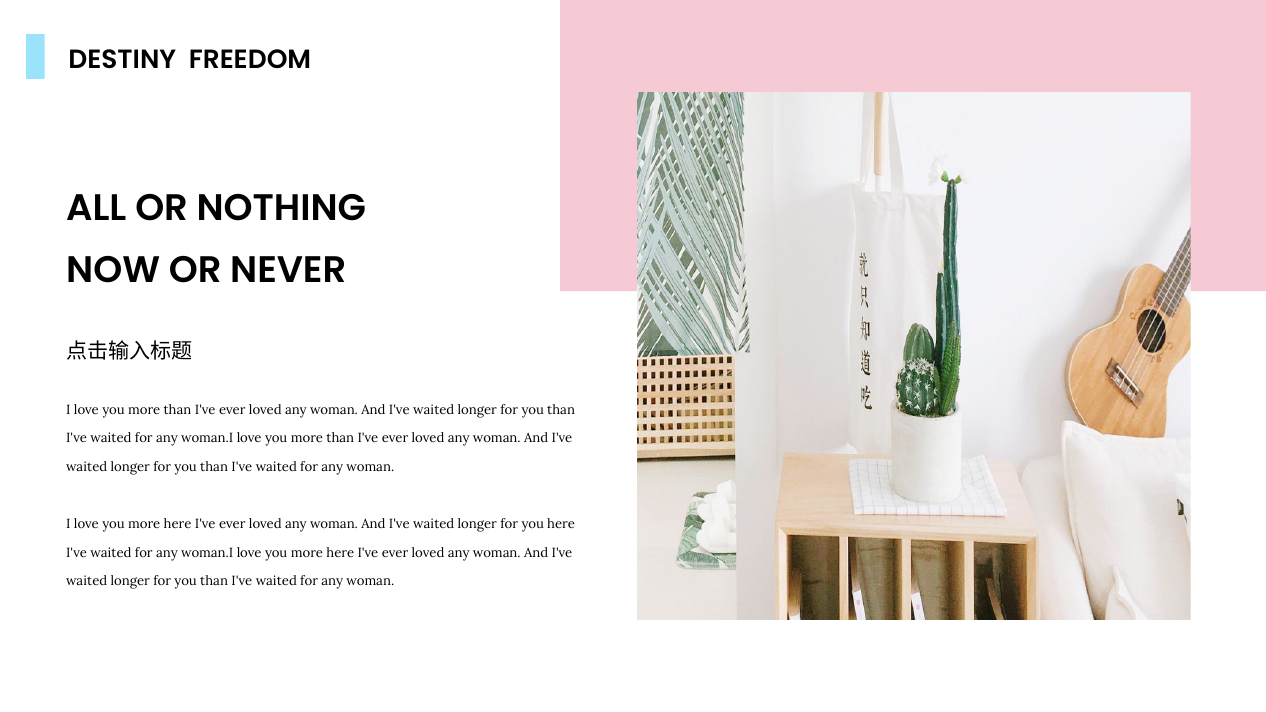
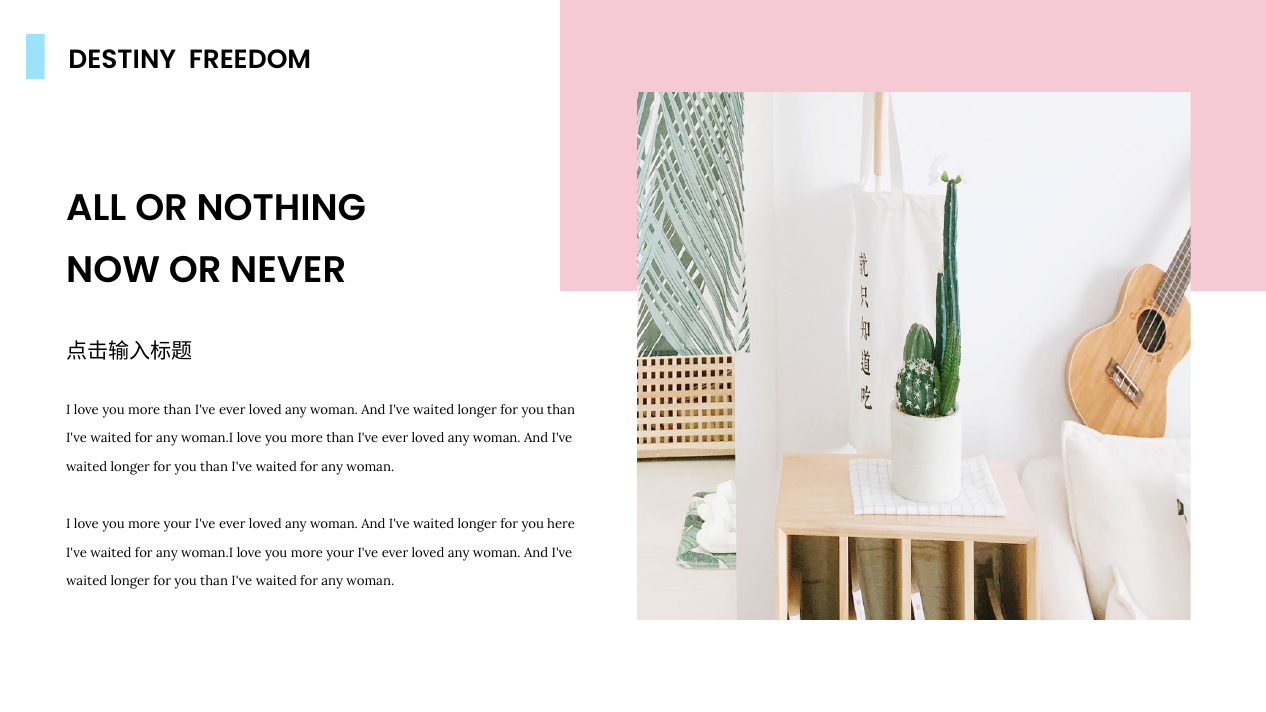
here: here -> your (178, 524)
here: here -> your (340, 553)
